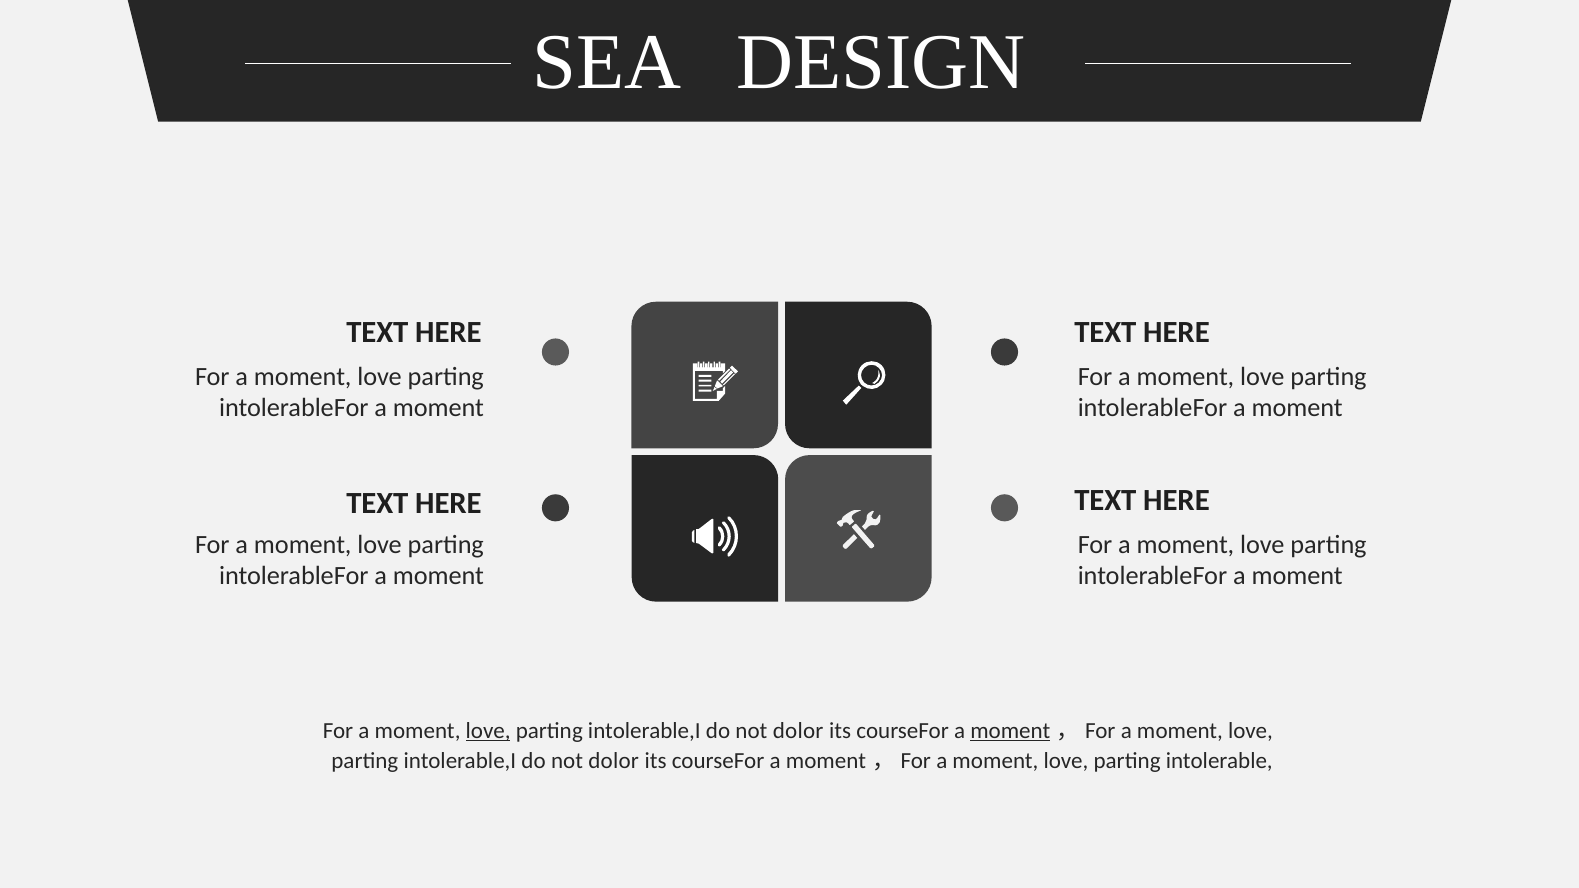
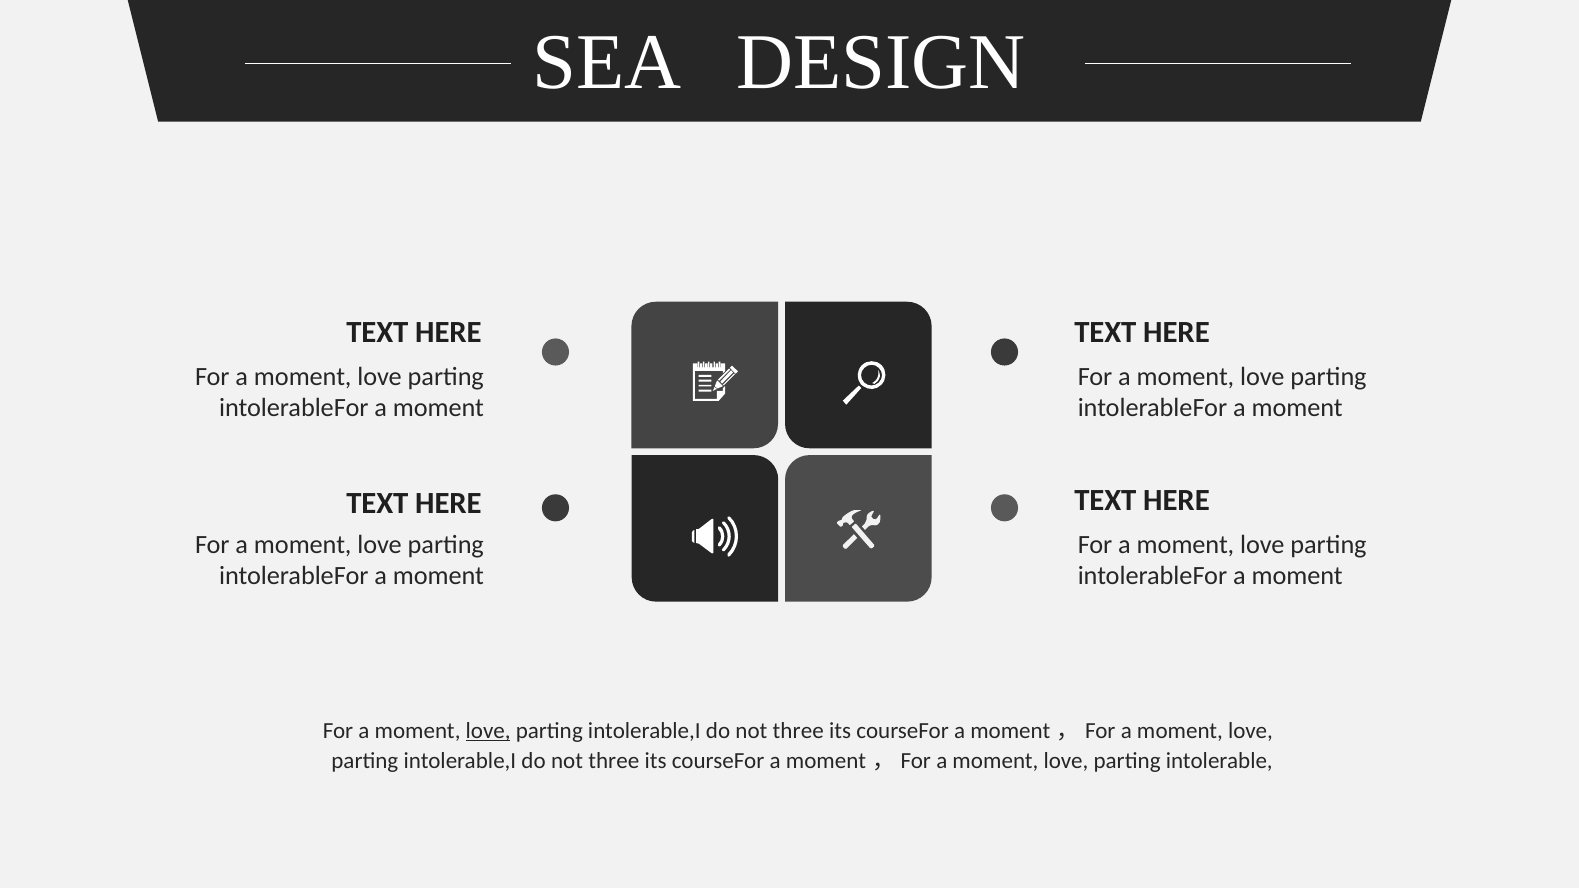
dolor: dolor -> three (798, 731)
moment underline: present -> none (1010, 731)
dolor: dolor -> three (614, 761)
